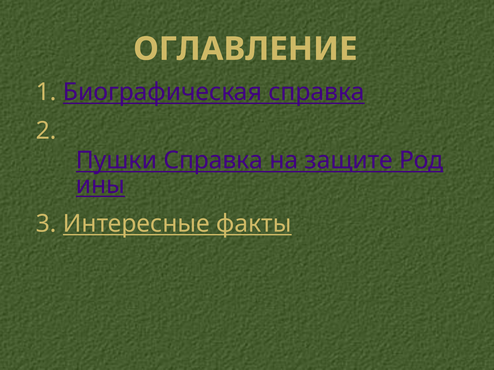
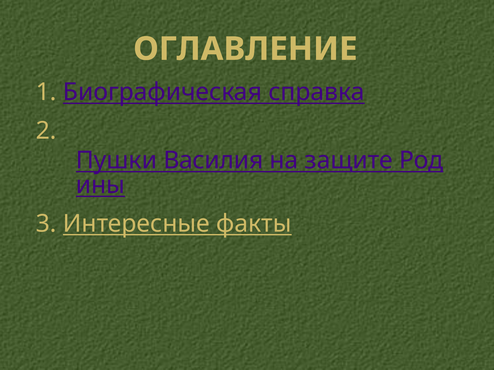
Пушки Справка: Справка -> Василия (213, 161)
